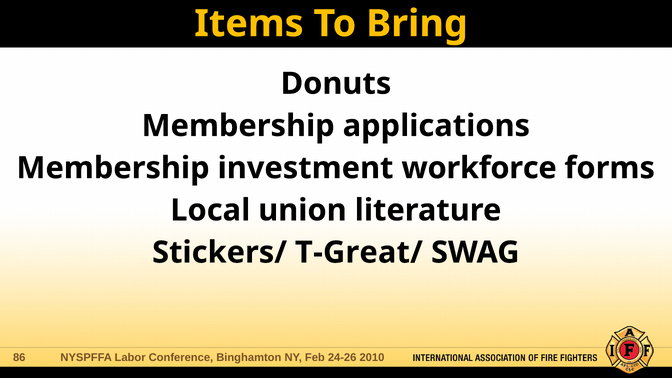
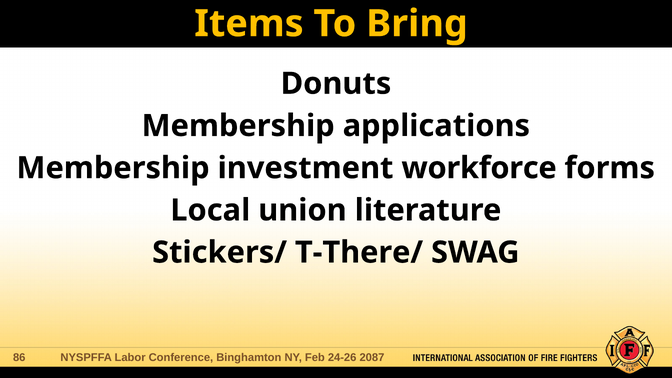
T-Great/: T-Great/ -> T-There/ (359, 252)
2010: 2010 -> 2087 (372, 358)
